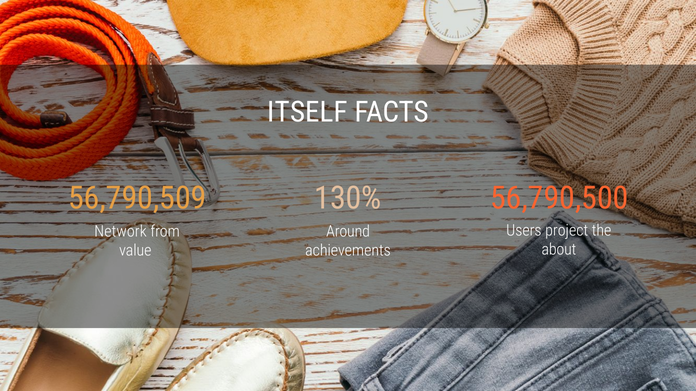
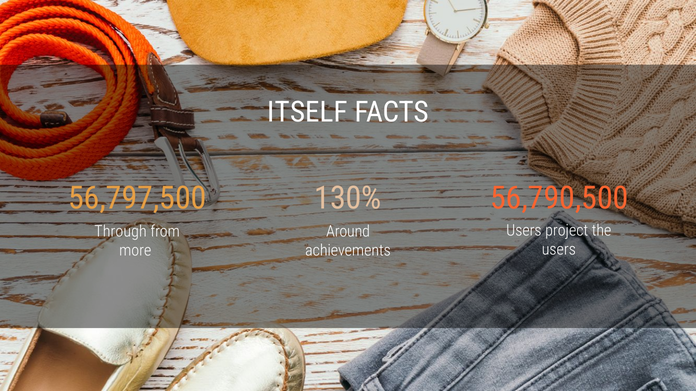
56,790,509: 56,790,509 -> 56,797,500 (137, 199)
Network: Network -> Through (121, 232)
about: about -> users (559, 250)
value: value -> more (135, 251)
